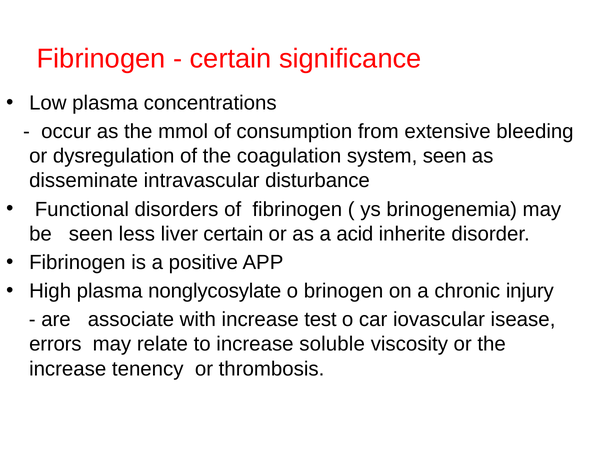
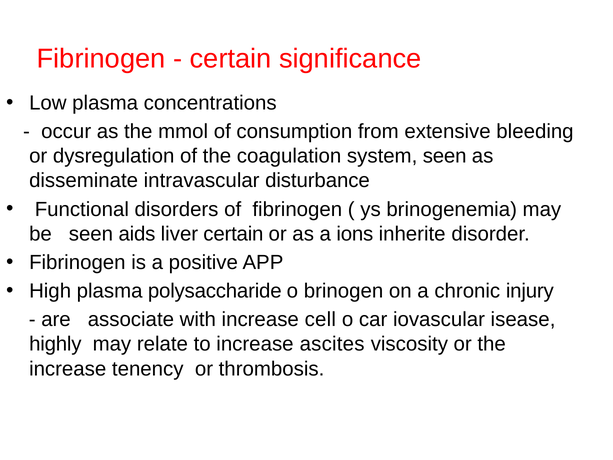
less: less -> aids (137, 234)
acid: acid -> ions (355, 234)
nonglycosylate: nonglycosylate -> polysaccharide (215, 291)
test: test -> cell (320, 320)
errors: errors -> highly (55, 344)
soluble: soluble -> ascites (332, 344)
